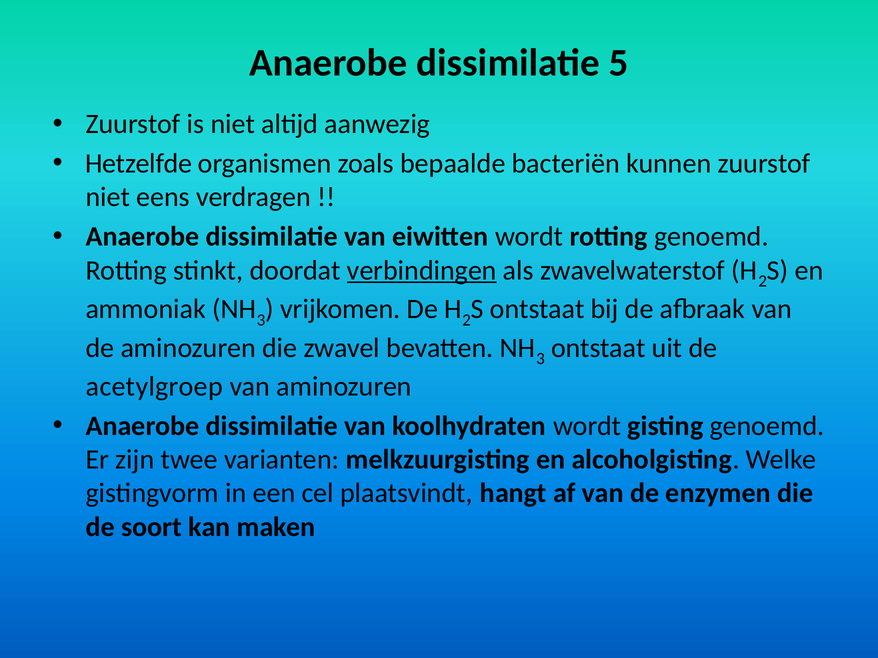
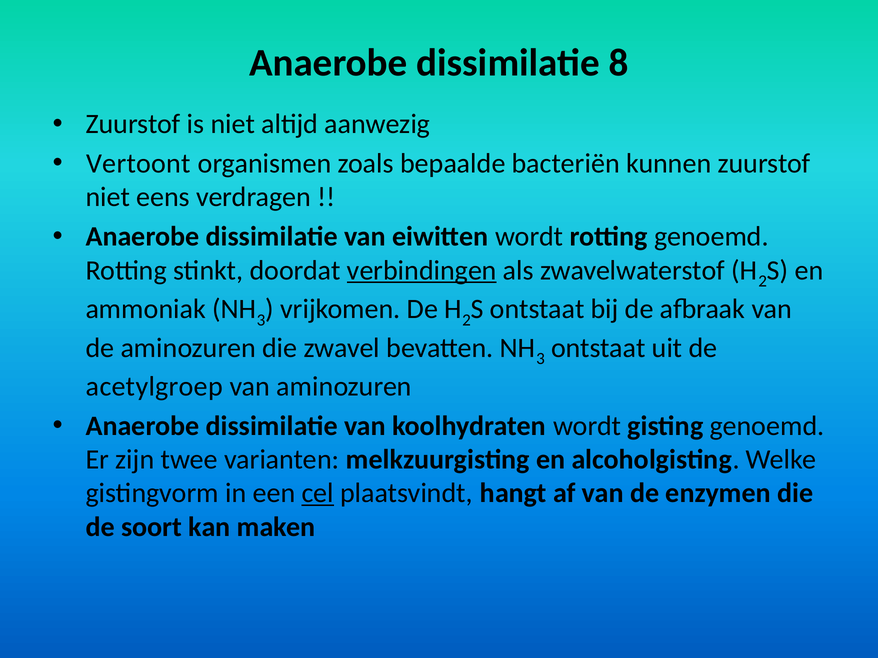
5: 5 -> 8 (619, 63)
Hetzelfde: Hetzelfde -> Vertoont (138, 164)
cel underline: none -> present (318, 494)
